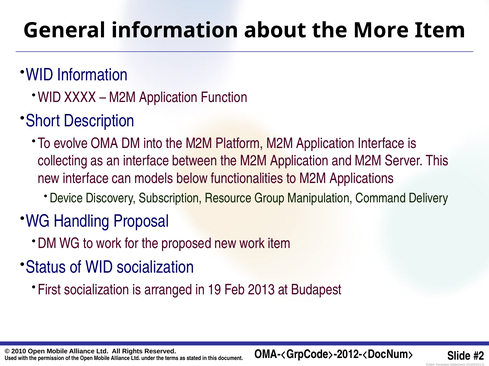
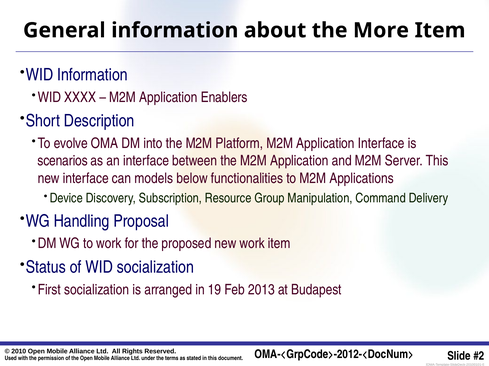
Function: Function -> Enablers (224, 98)
collecting: collecting -> scenarios (63, 161)
